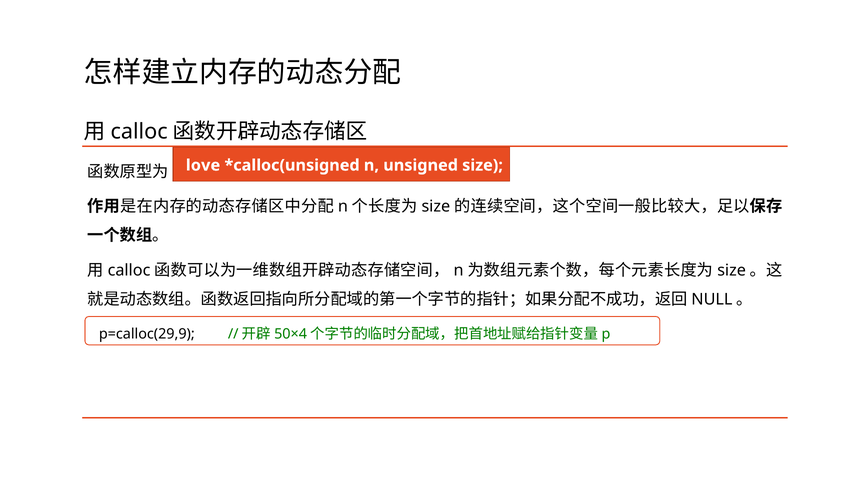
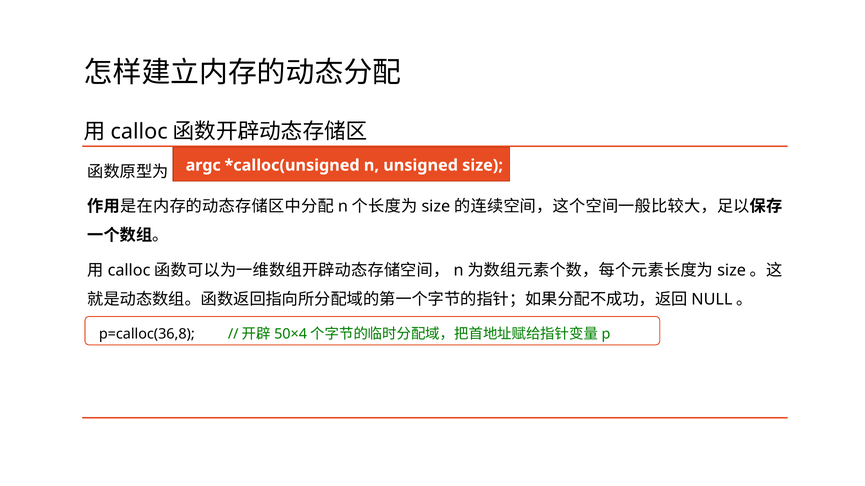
love: love -> argc (203, 165)
p=calloc(29,9: p=calloc(29,9 -> p=calloc(36,8 (147, 334)
